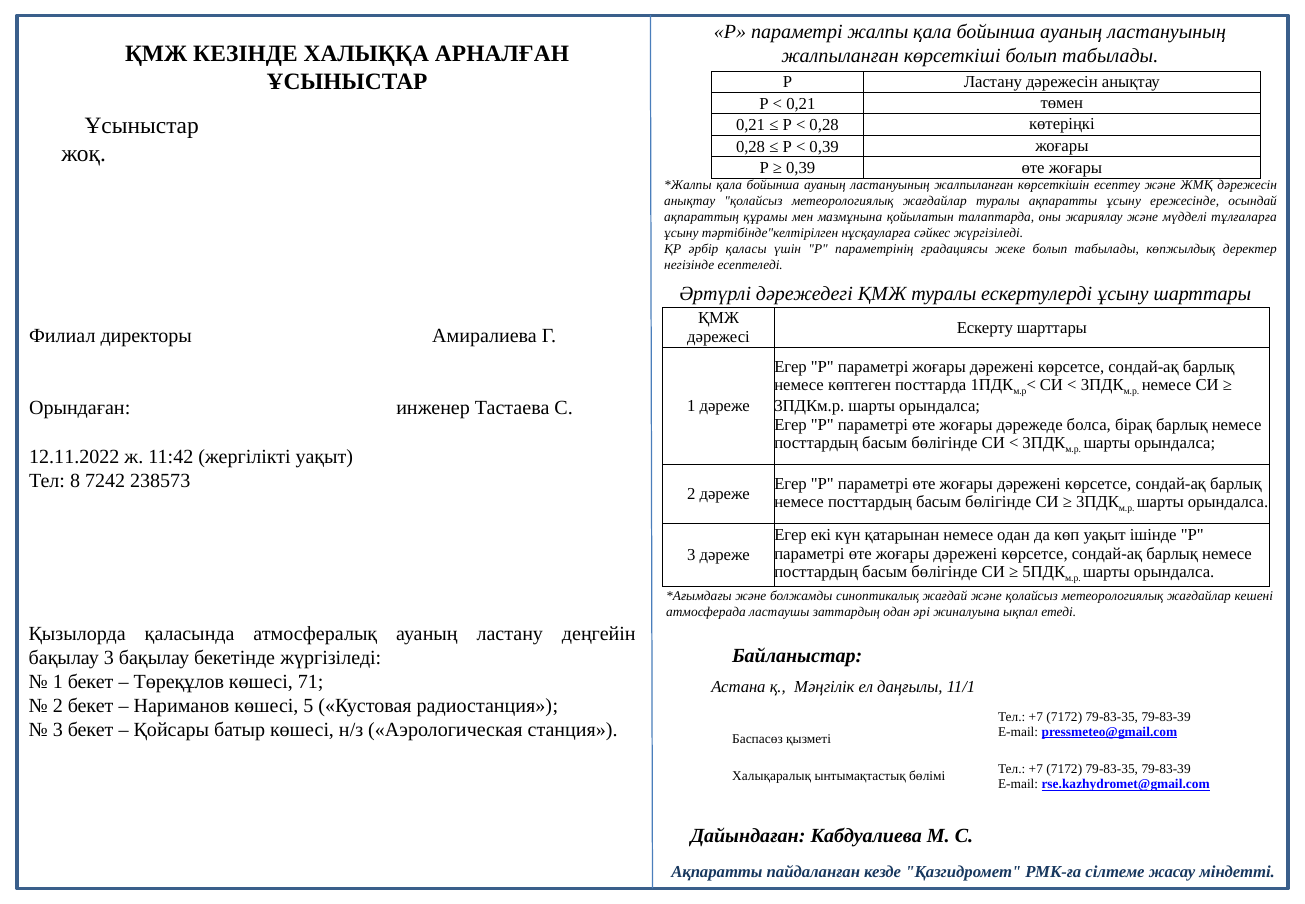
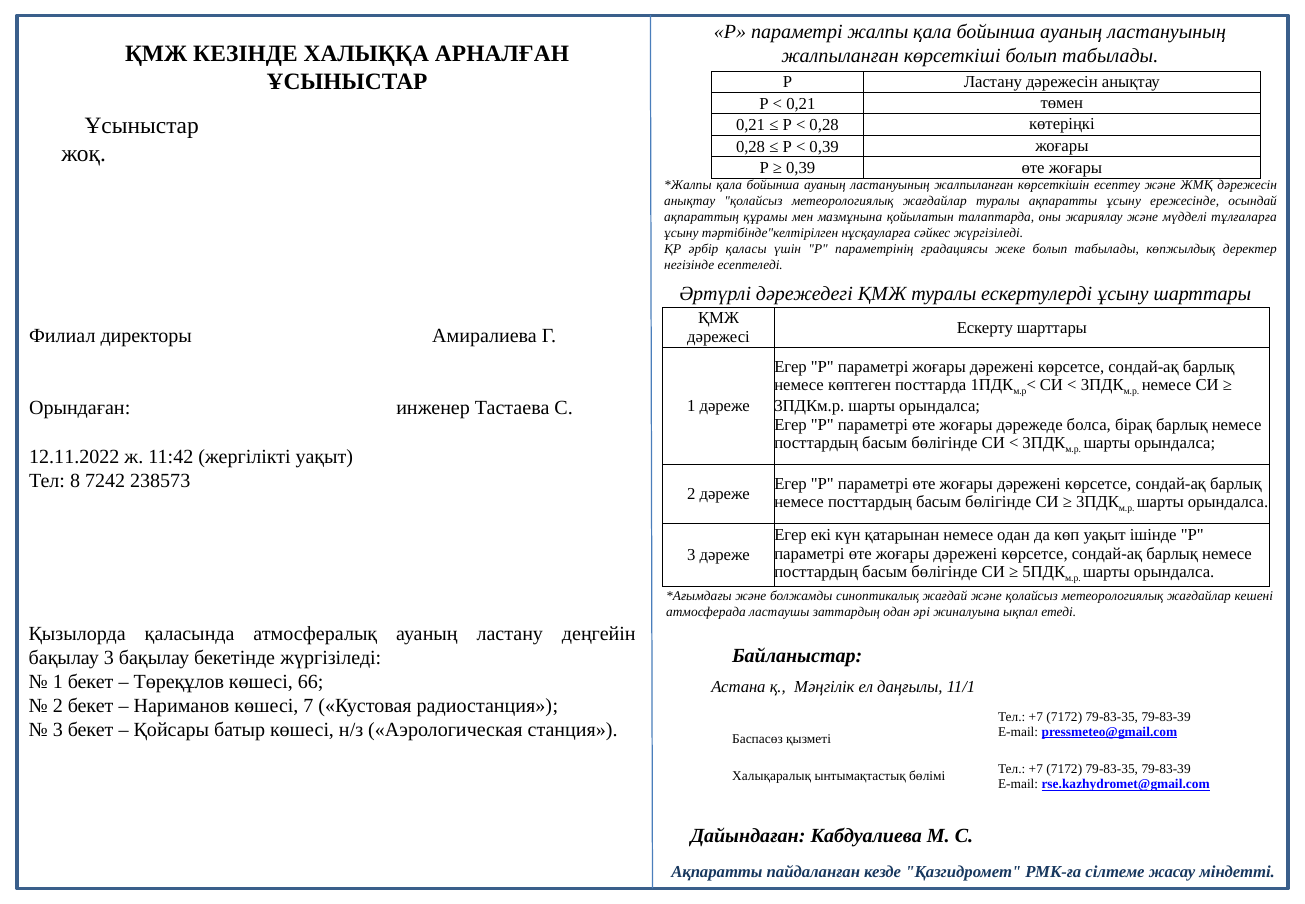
71: 71 -> 66 (311, 681)
5: 5 -> 7 (308, 705)
